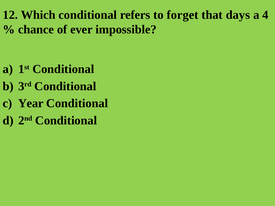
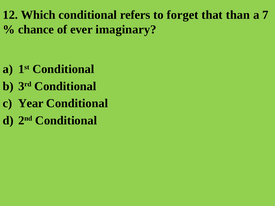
days: days -> than (238, 15)
4: 4 -> 7 (265, 15)
impossible: impossible -> imaginary (126, 30)
